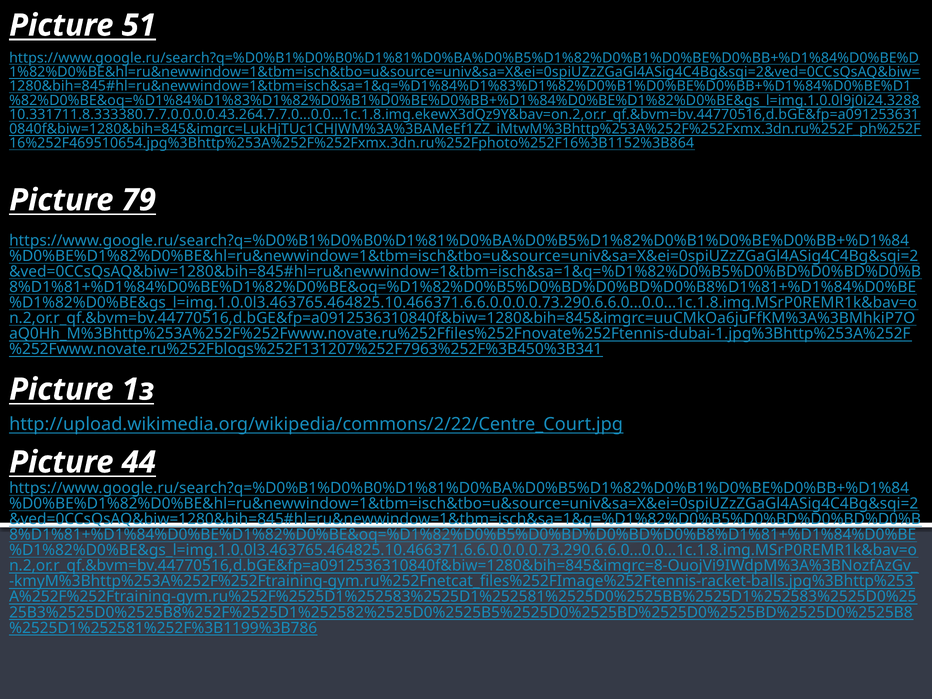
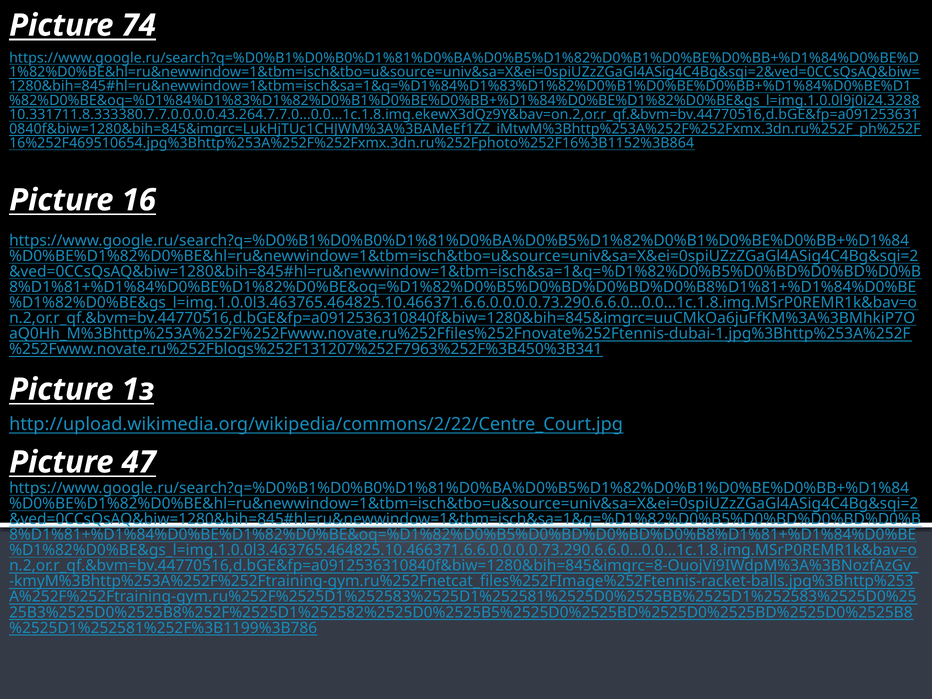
51: 51 -> 74 (139, 25)
79: 79 -> 16 (139, 200)
44: 44 -> 47 (139, 462)
